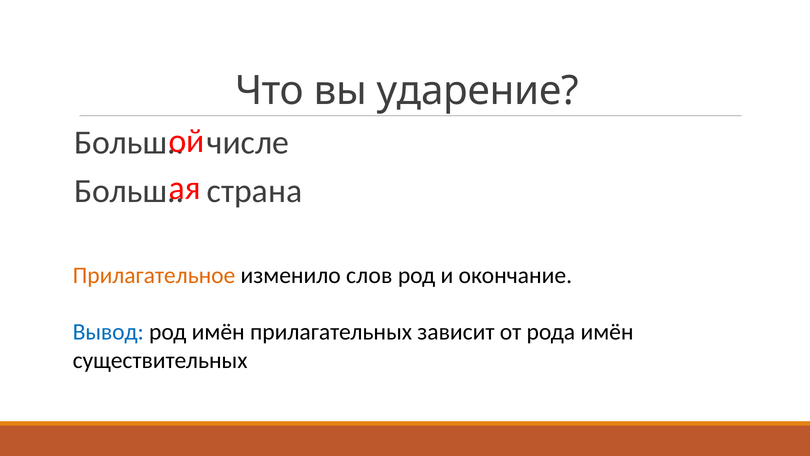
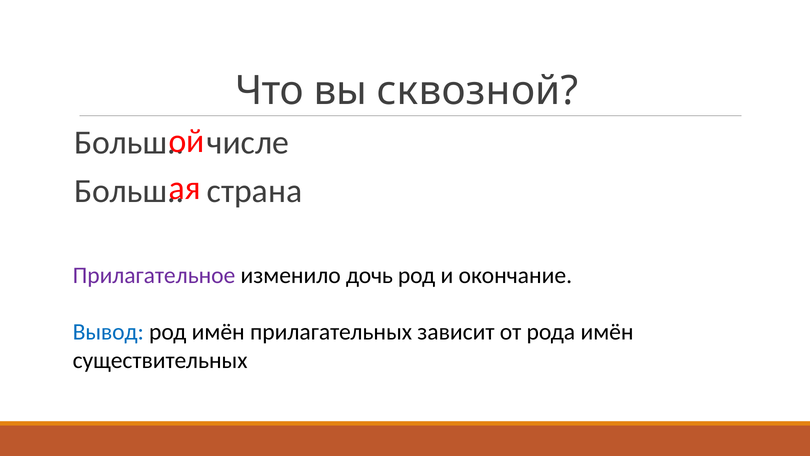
ударение: ударение -> сквозной (477, 91)
Прилагательное colour: orange -> purple (154, 275)
слов: слов -> дочь (369, 275)
